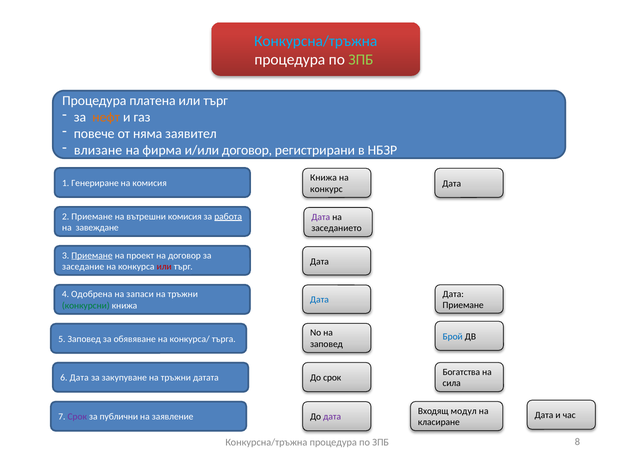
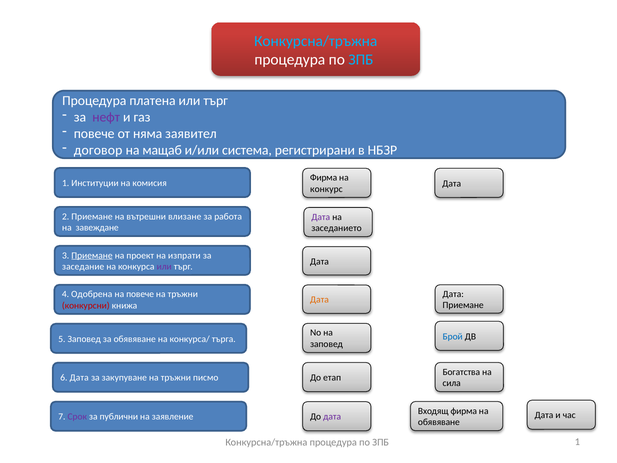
ЗПБ colour: light green -> light blue (361, 59)
нефт colour: orange -> purple (106, 117)
влизане: влизане -> договор (98, 150)
фирма: фирма -> мащаб (162, 150)
и/или договор: договор -> система (247, 150)
Книжа: Книжа -> Фирма (324, 178)
Генериране: Генериране -> Институции (95, 183)
вътрешни комисия: комисия -> влизане (185, 216)
работа underline: present -> none (228, 216)
на договор: договор -> изпрати (184, 255)
или colour: red -> purple (164, 267)
на запаси: запаси -> повече (140, 294)
Дата colour: blue -> orange (319, 300)
конкурсни colour: green -> red (86, 305)
До срок: срок -> етап (332, 377)
датата: датата -> писмо (206, 378)
Входящ модул: модул -> фирма (464, 411)
класиране: класиране -> обявяване (439, 422)
ЗПБ 8: 8 -> 1 (577, 442)
